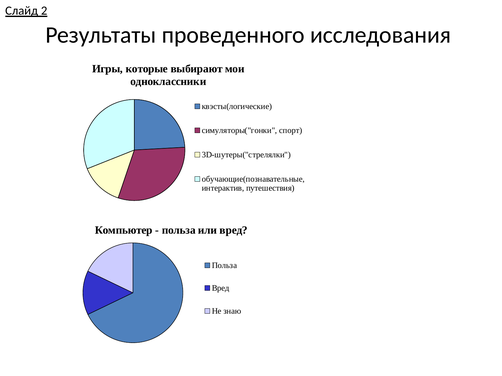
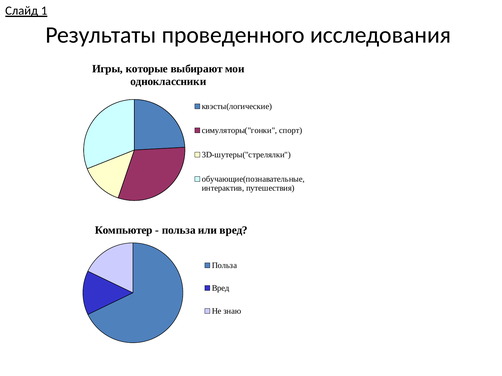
2: 2 -> 1 (44, 11)
